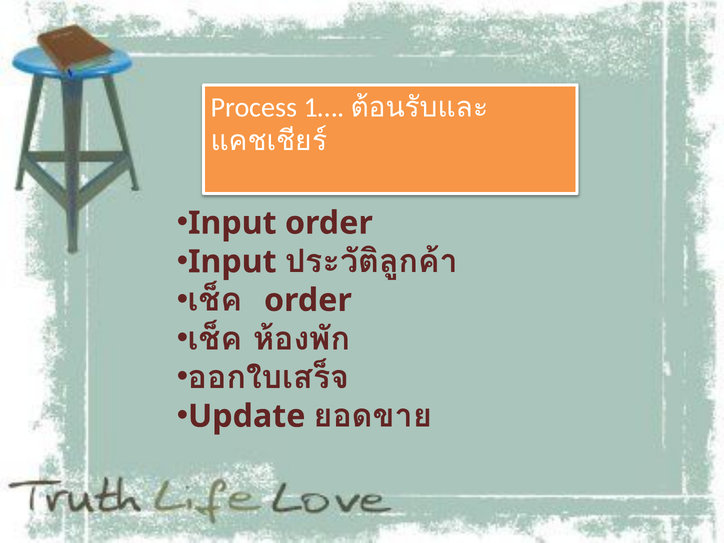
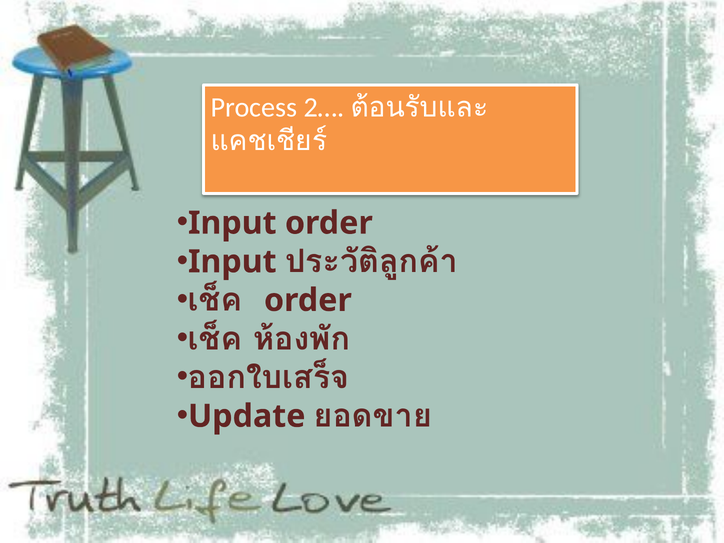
1…: 1… -> 2… (324, 107)
